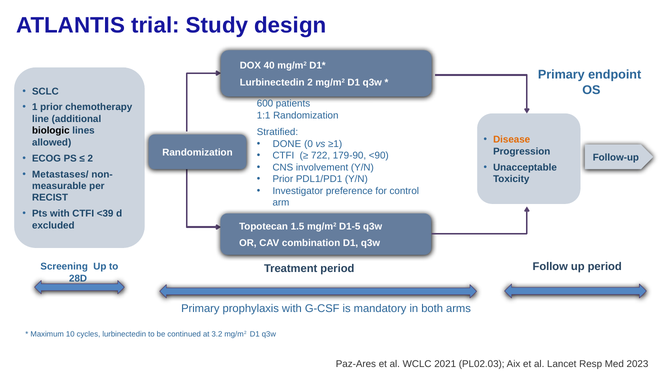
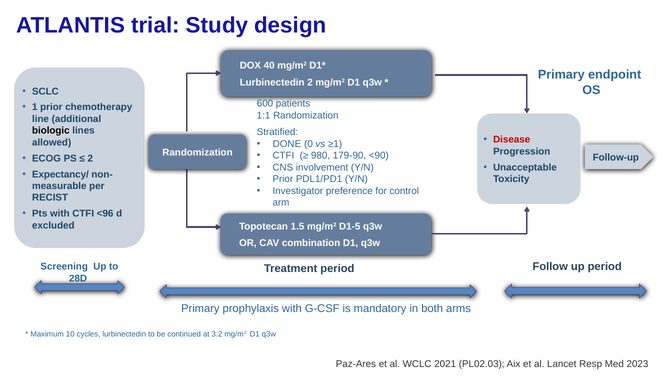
Disease colour: orange -> red (512, 140)
722: 722 -> 980 (321, 156)
Metastases/: Metastases/ -> Expectancy/ (60, 174)
<39: <39 -> <96 (105, 214)
